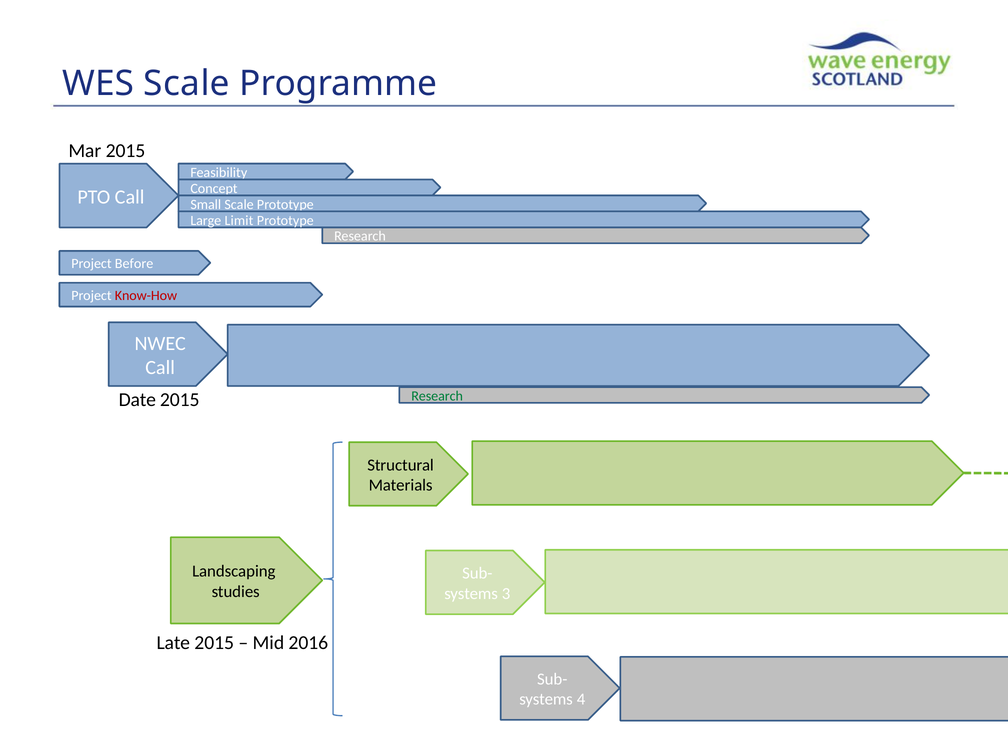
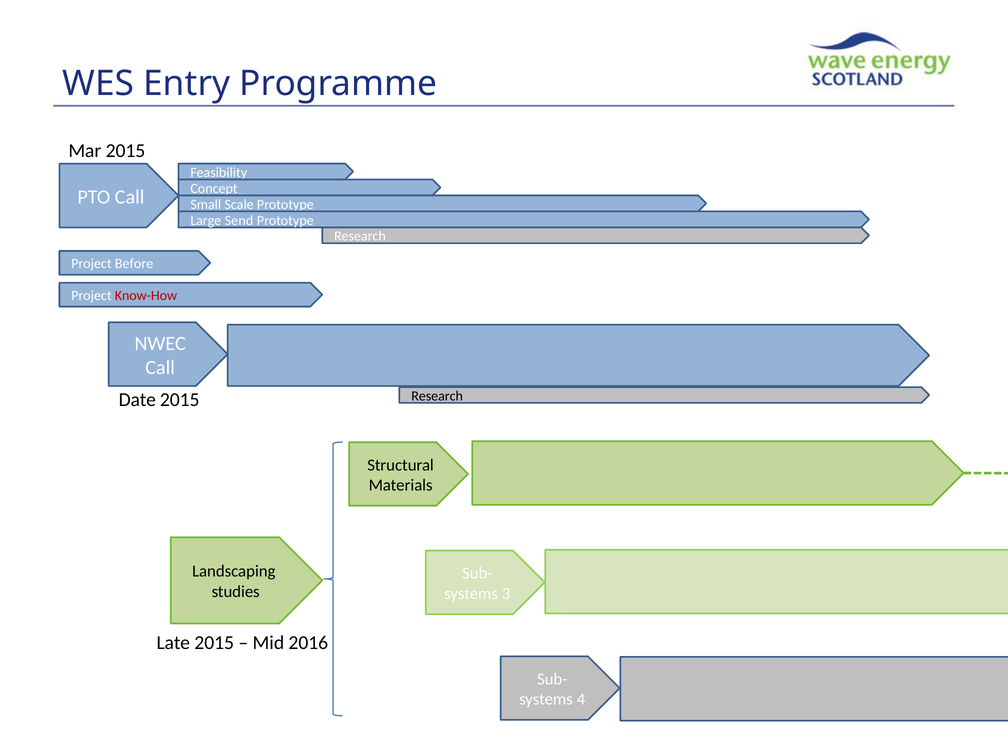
WES Scale: Scale -> Entry (187, 84)
Limit: Limit -> Send (239, 220)
Research colour: green -> black (437, 396)
